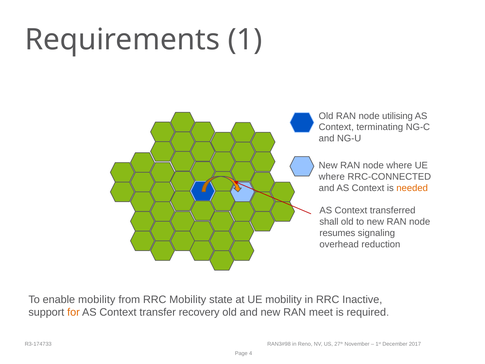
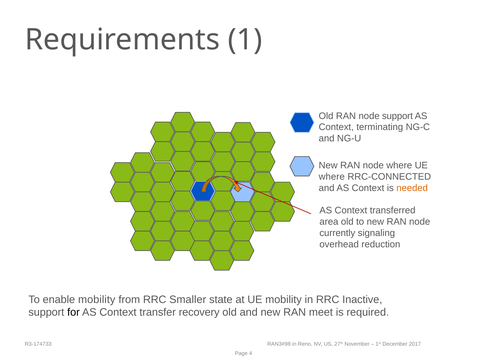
node utilising: utilising -> support (397, 116)
shall: shall -> area (329, 222)
resumes: resumes -> currently (337, 233)
RRC Mobility: Mobility -> Smaller (188, 299)
for colour: orange -> black (74, 312)
